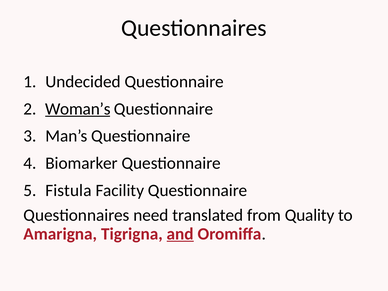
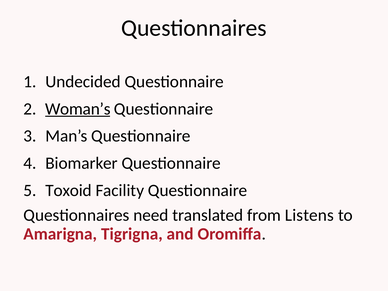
Fistula: Fistula -> Toxoid (69, 190)
Quality: Quality -> Listens (309, 215)
and underline: present -> none (180, 234)
